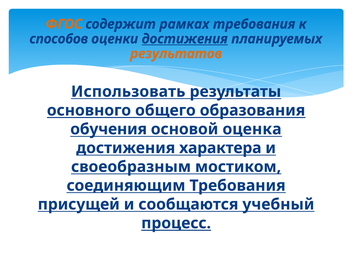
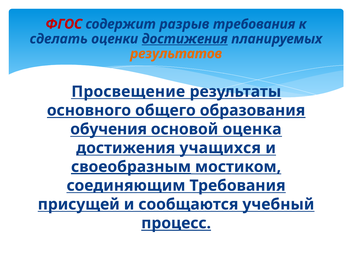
ФГОС colour: orange -> red (64, 24)
рамках: рамках -> разрыв (184, 24)
способов: способов -> сделать (59, 39)
Использовать: Использовать -> Просвещение (128, 92)
характера: характера -> учащихся (220, 148)
своеобразным underline: none -> present (131, 167)
